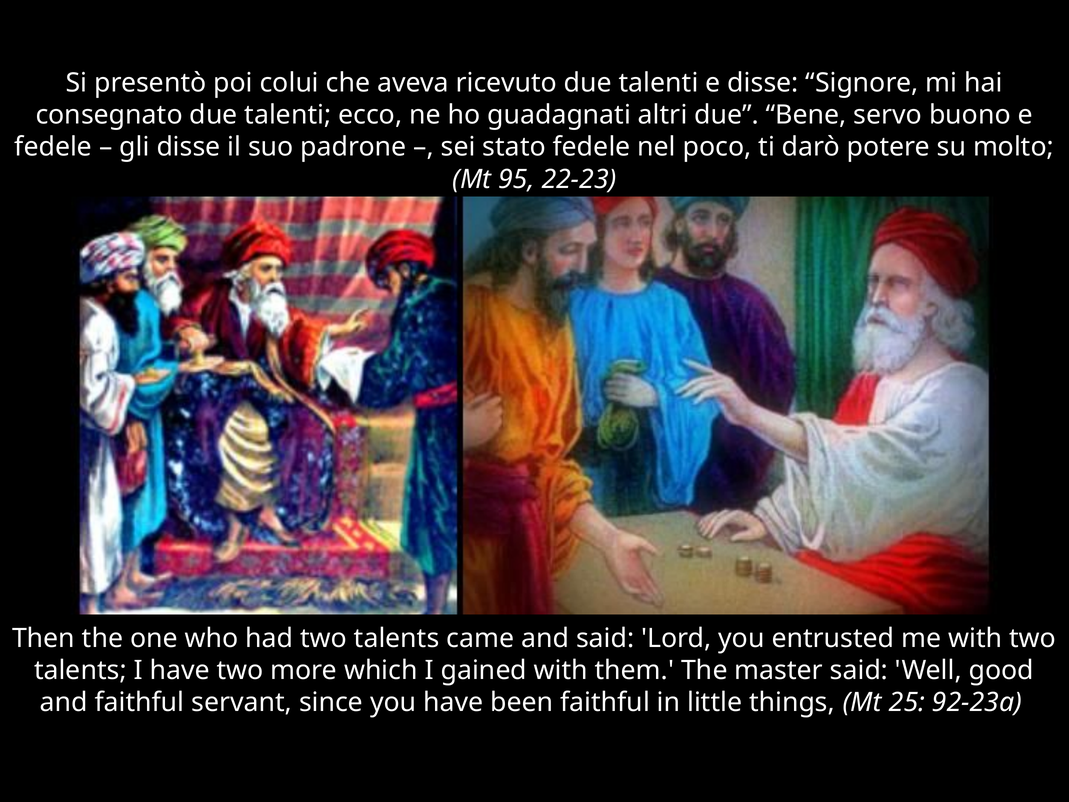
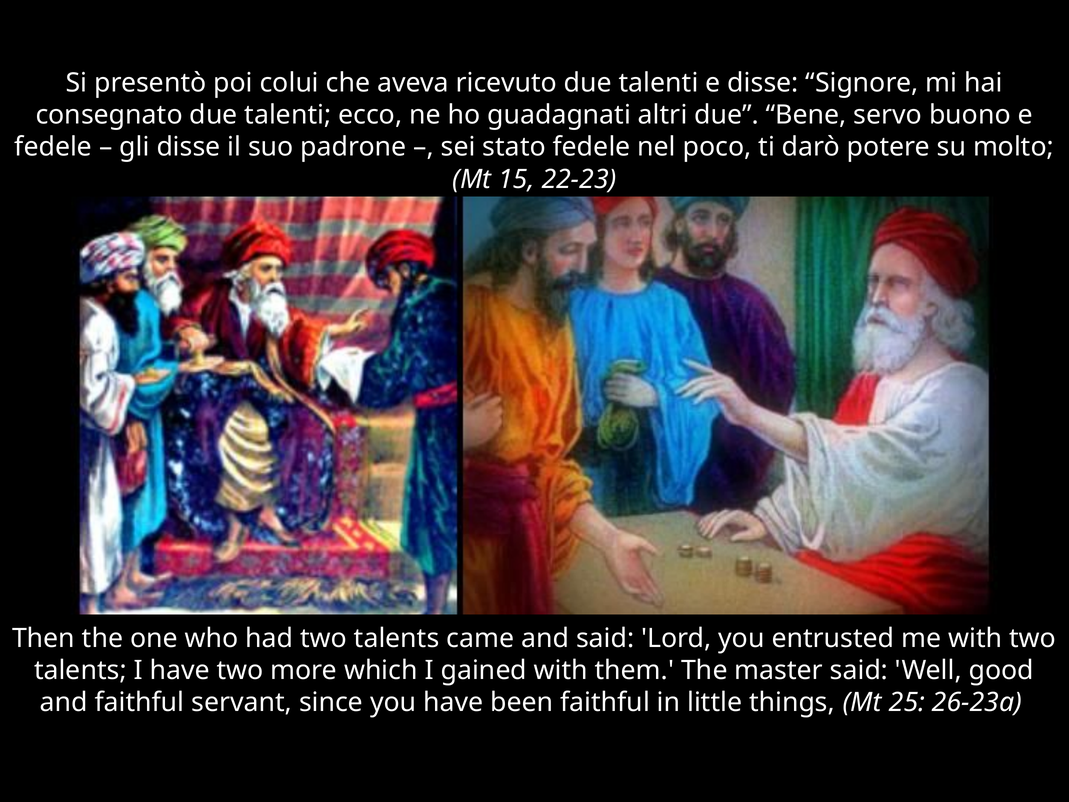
95: 95 -> 15 (516, 179)
92-23a: 92-23a -> 26-23a (977, 702)
